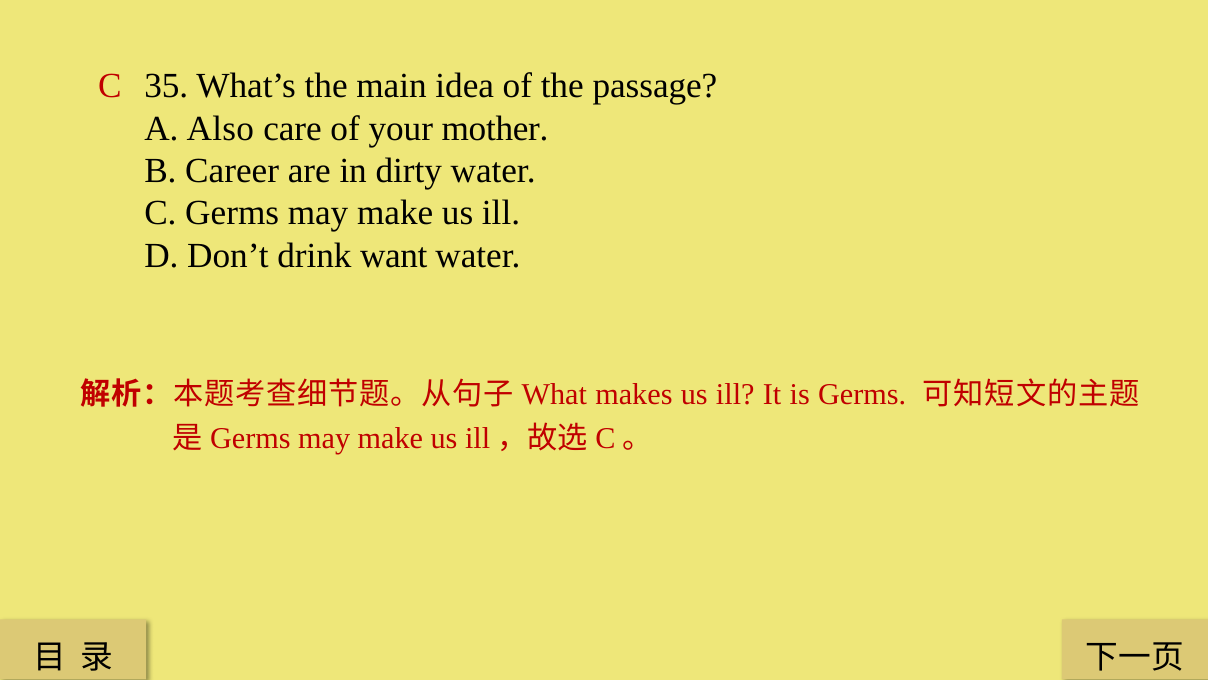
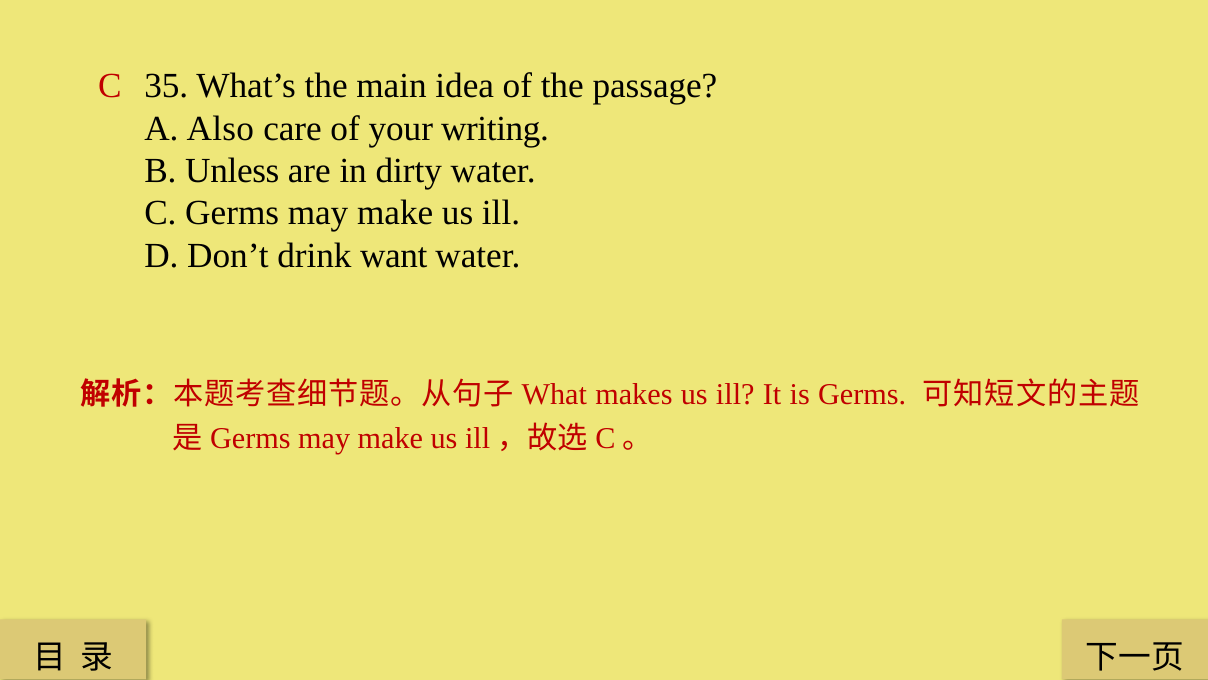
mother: mother -> writing (495, 128)
Career: Career -> Unless (232, 171)
